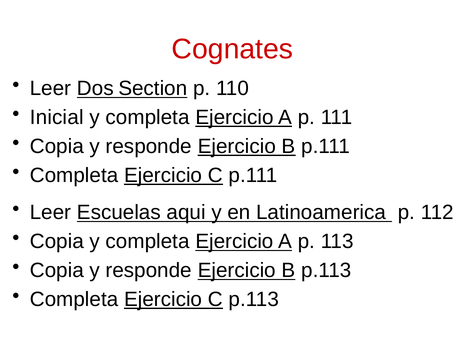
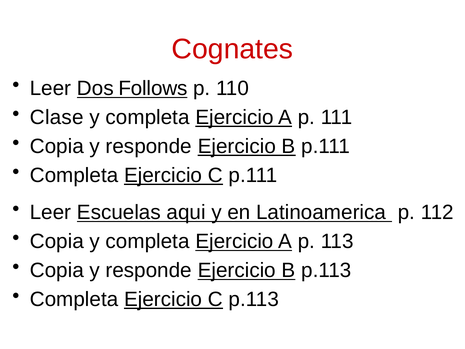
Section: Section -> Follows (153, 88)
Inicial: Inicial -> Clase (57, 117)
